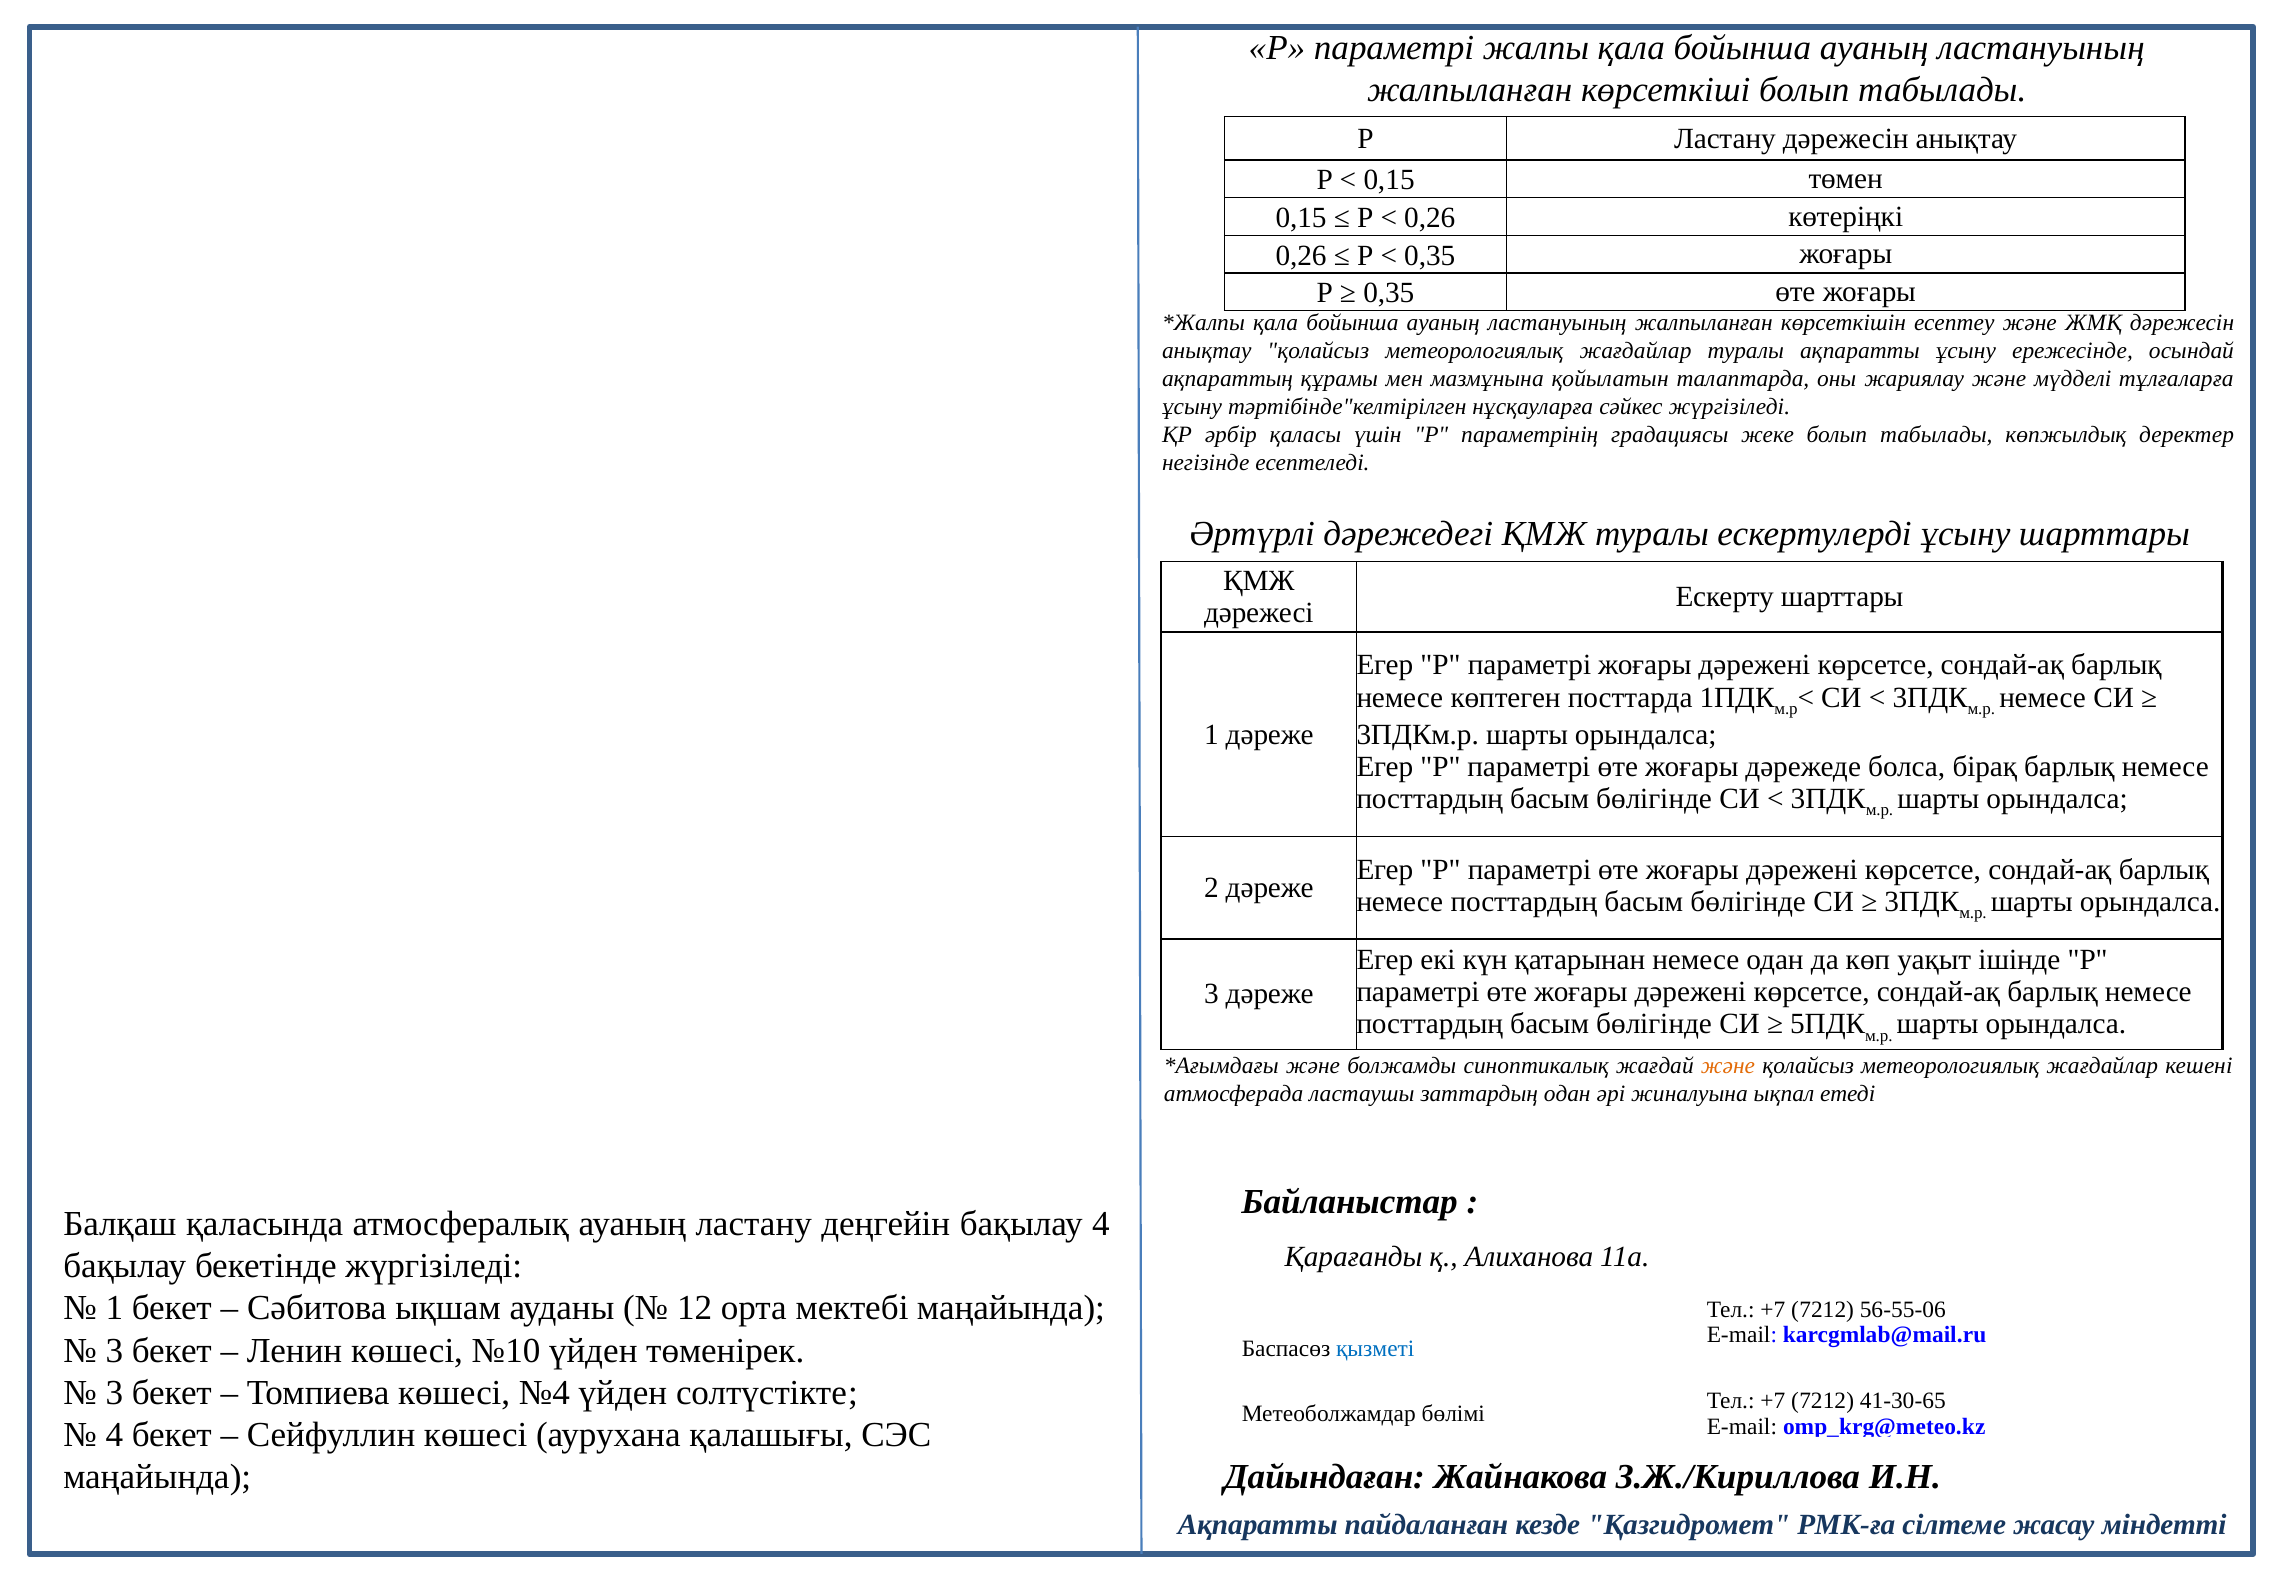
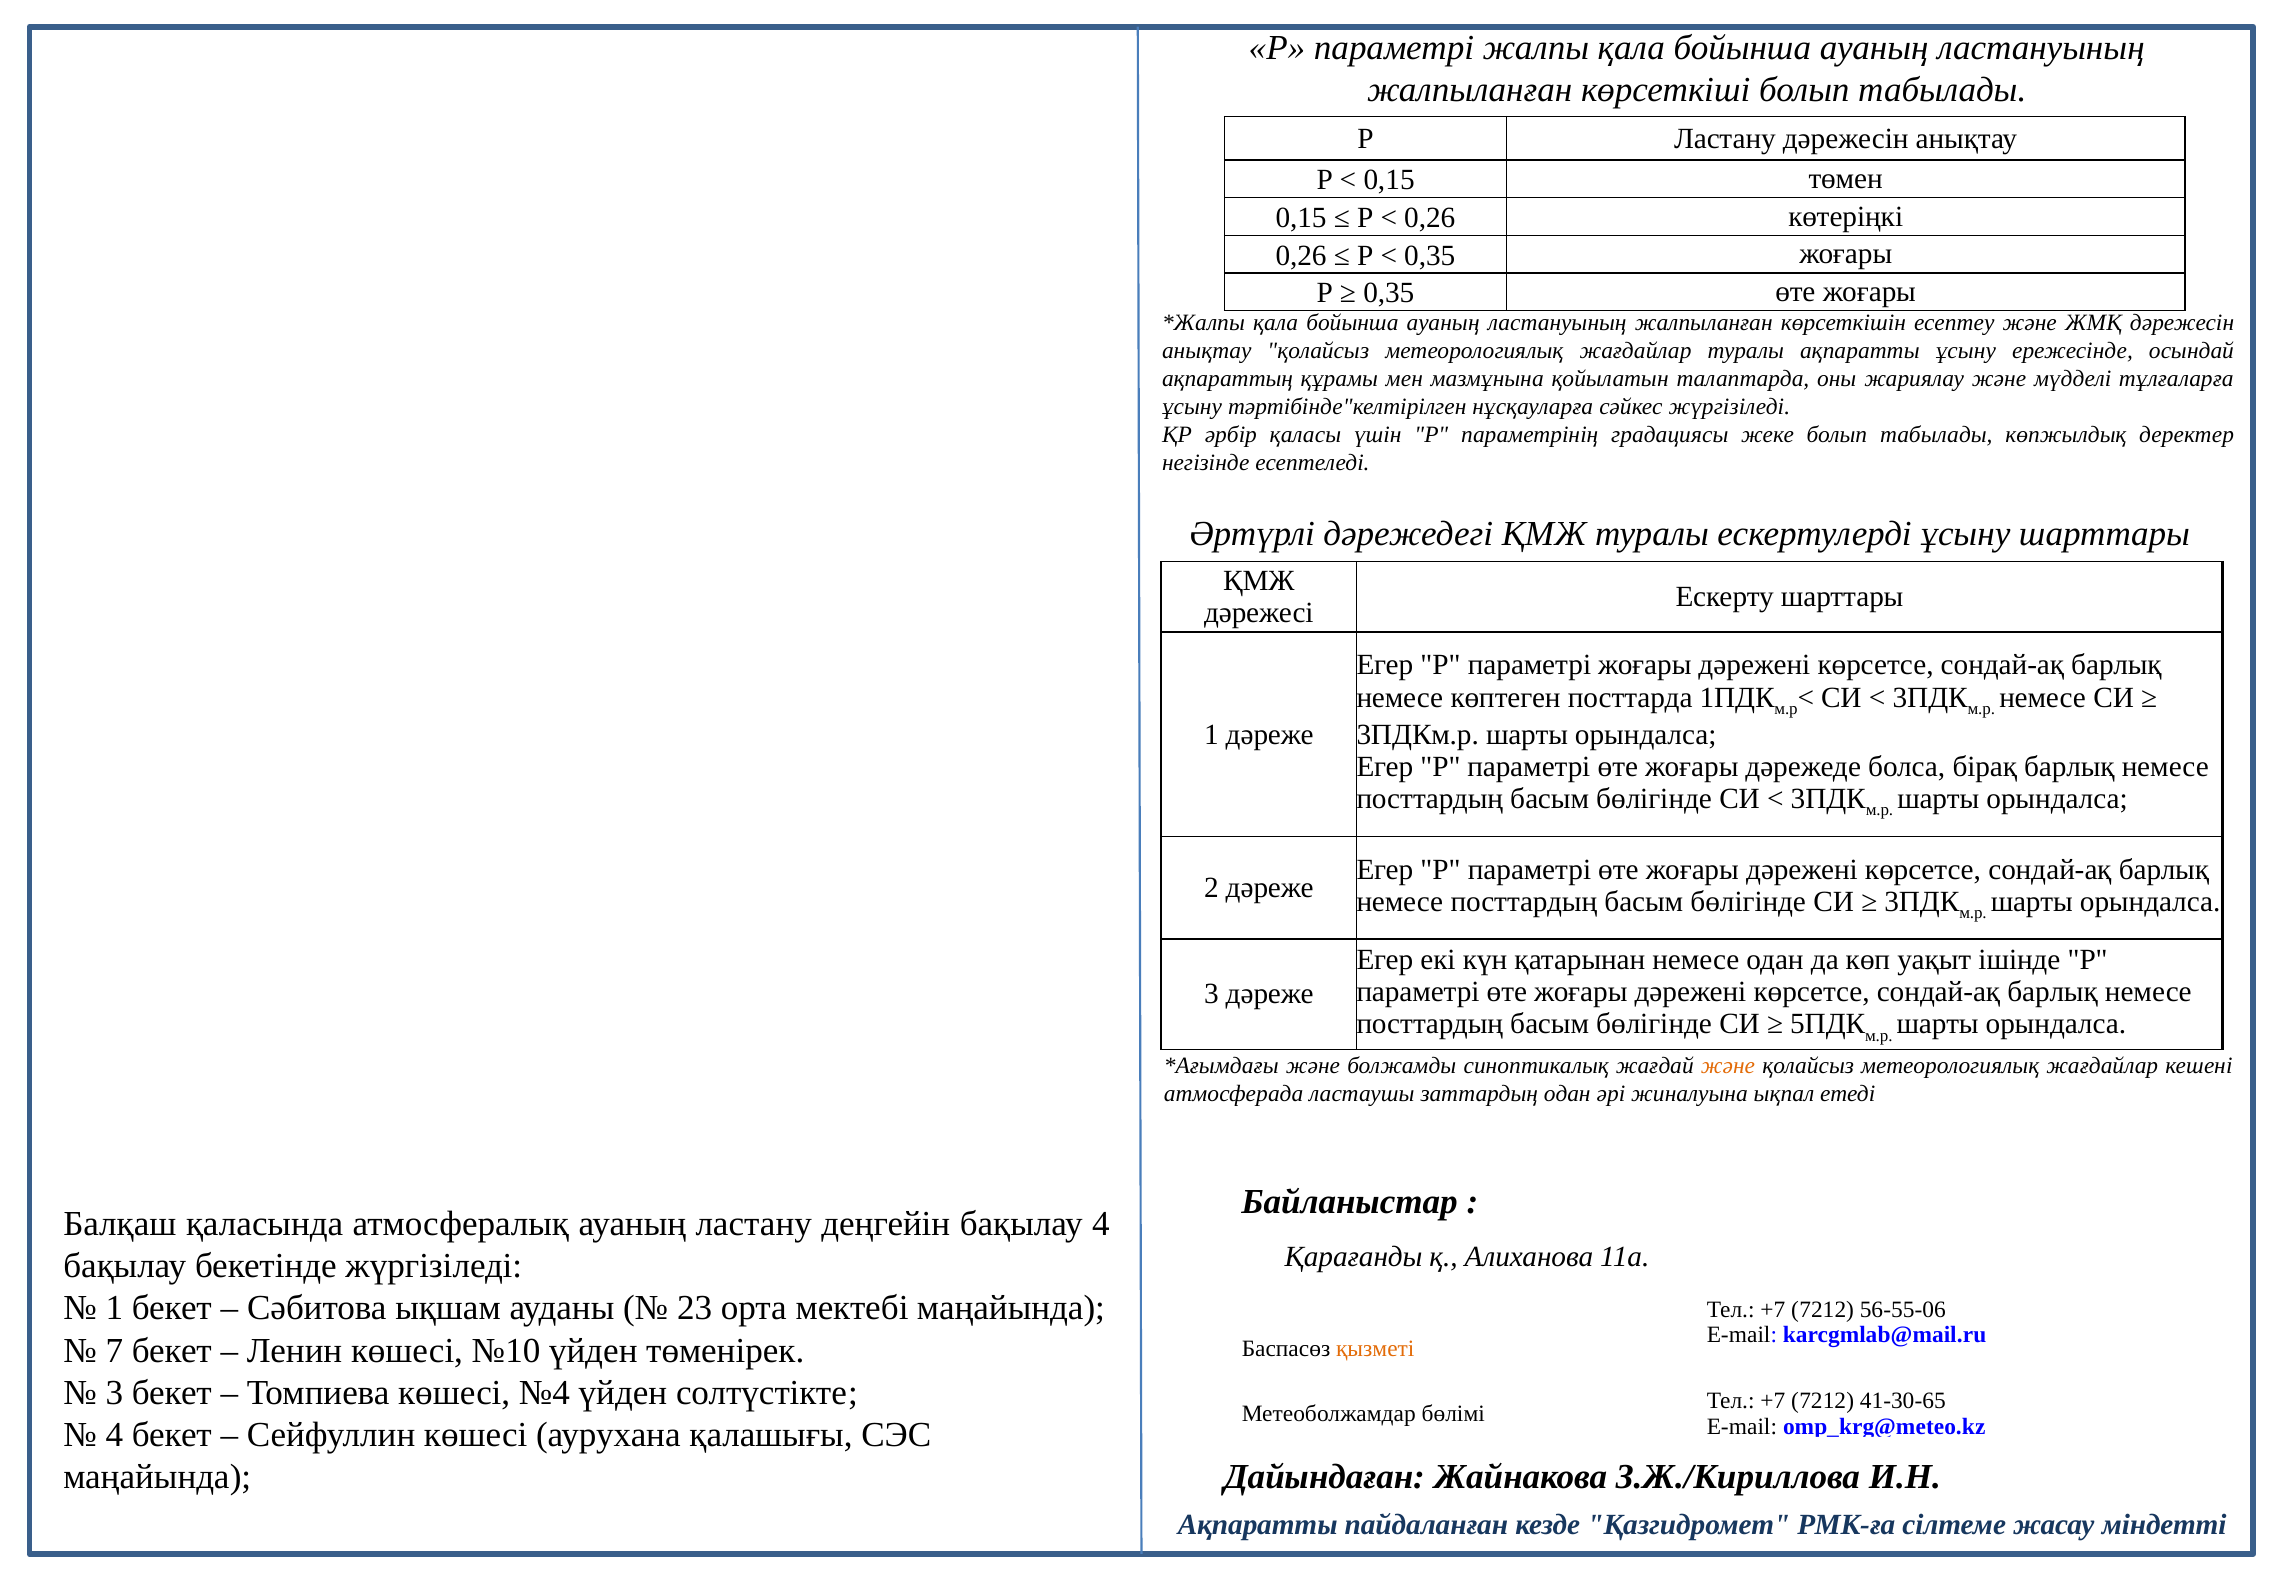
12: 12 -> 23 (695, 1308)
3: 3 -> 7 (114, 1350)
қызметі colour: blue -> orange (1375, 1348)
